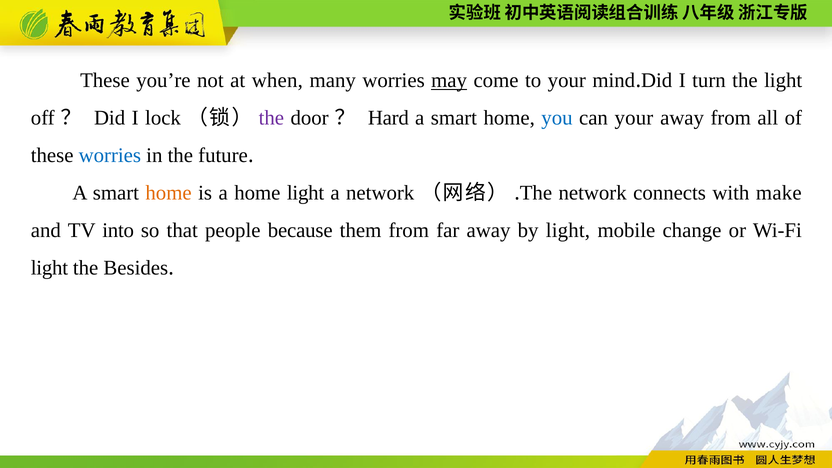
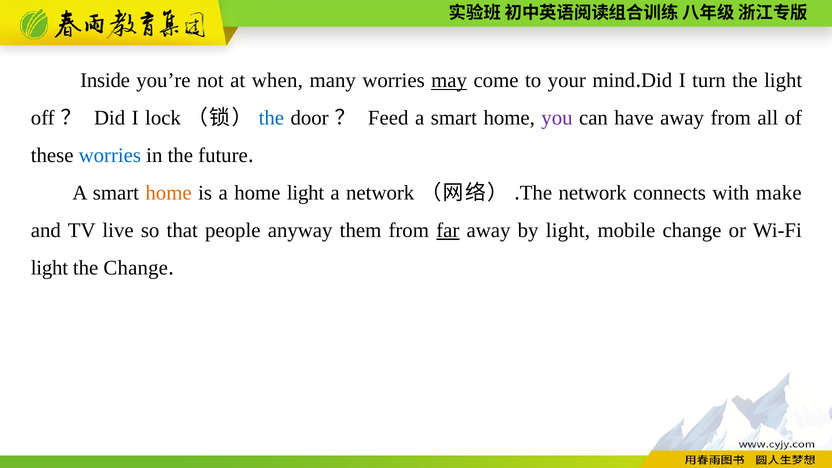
These: These -> Inside (105, 80)
the colour: purple -> blue (271, 118)
Hard: Hard -> Feed (388, 118)
you colour: blue -> purple (557, 118)
can your: your -> have (634, 118)
into: into -> live (118, 230)
because: because -> anyway (300, 230)
far underline: none -> present (448, 230)
the Besides: Besides -> Change (136, 268)
